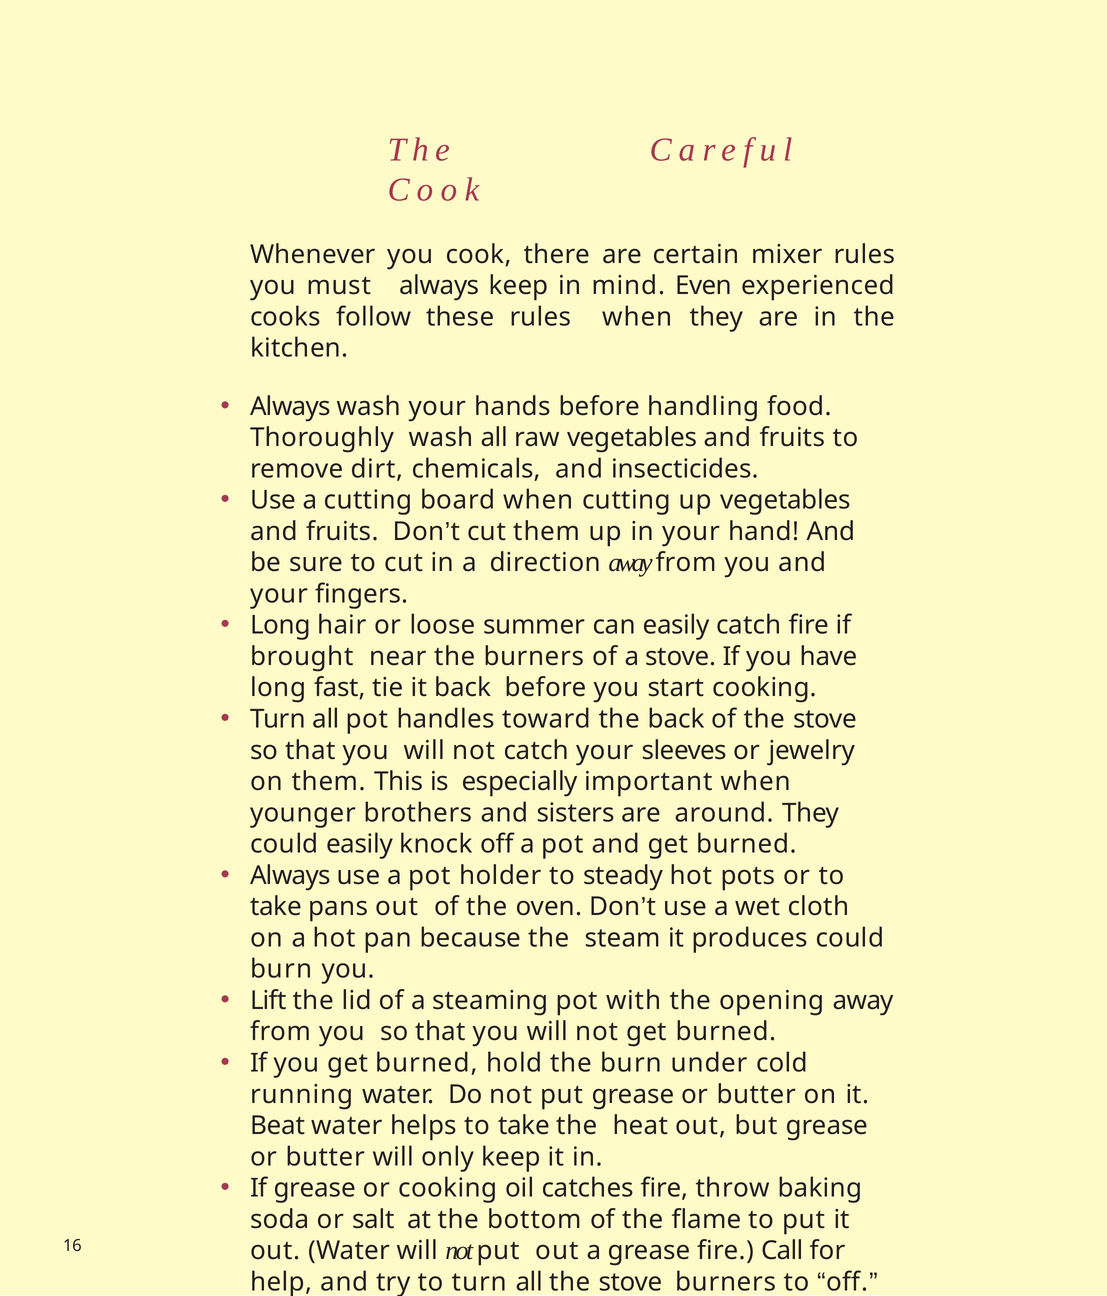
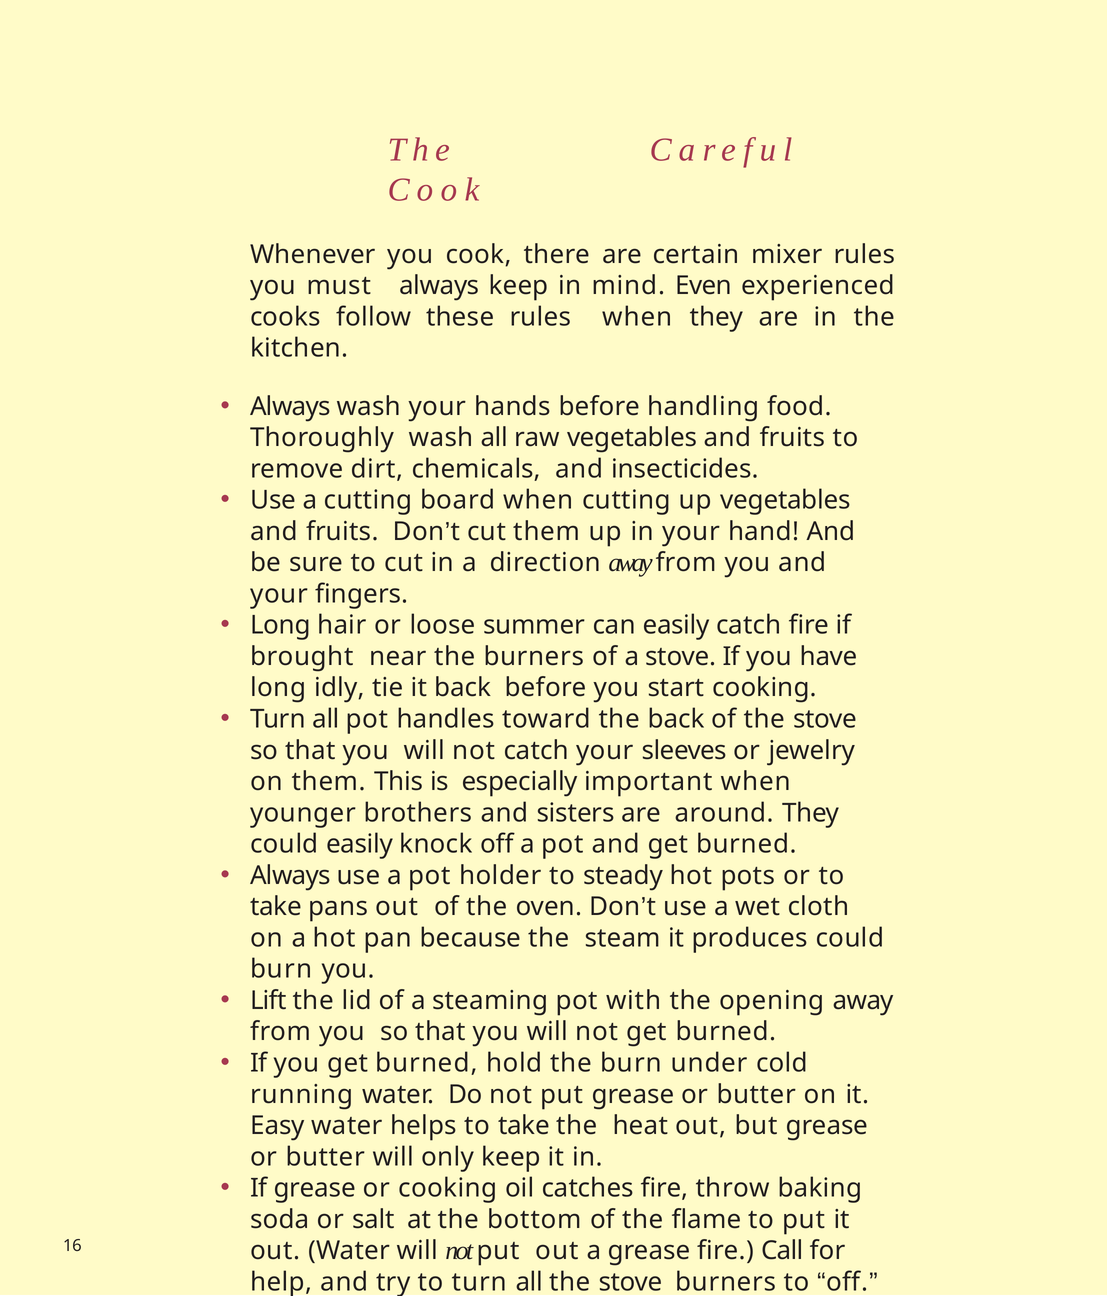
fast: fast -> idly (340, 688)
Beat: Beat -> Easy (277, 1125)
